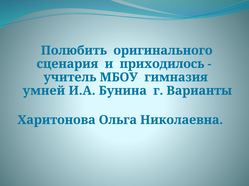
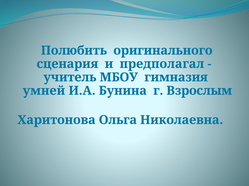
приходилось: приходилось -> предполагал (162, 64)
Варианты: Варианты -> Взрослым (199, 91)
